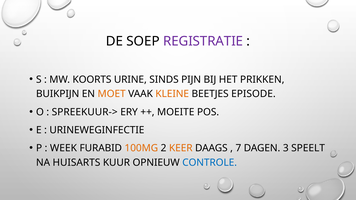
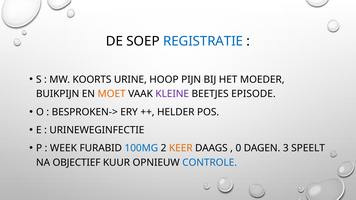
REGISTRATIE colour: purple -> blue (203, 41)
SINDS: SINDS -> HOOP (164, 80)
PRIKKEN: PRIKKEN -> MOEDER (262, 80)
KLEINE colour: orange -> purple (172, 94)
SPREEKUUR->: SPREEKUUR-> -> BESPROKEN-> (85, 112)
MOEITE: MOEITE -> HELDER (176, 112)
100MG colour: orange -> blue (141, 148)
7: 7 -> 0 (238, 148)
HUISARTS: HUISARTS -> OBJECTIEF (77, 163)
